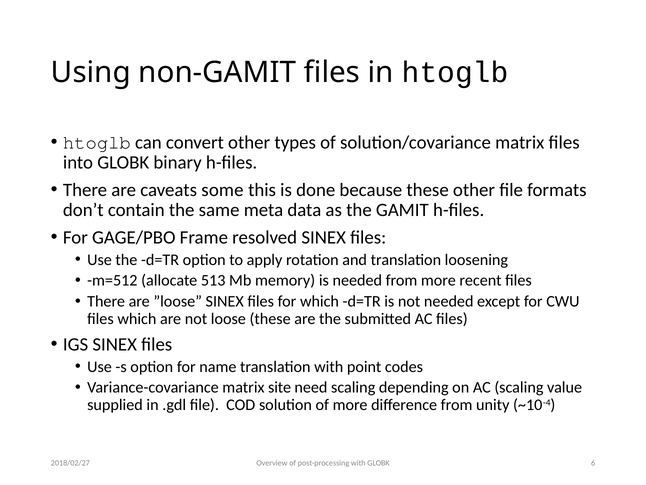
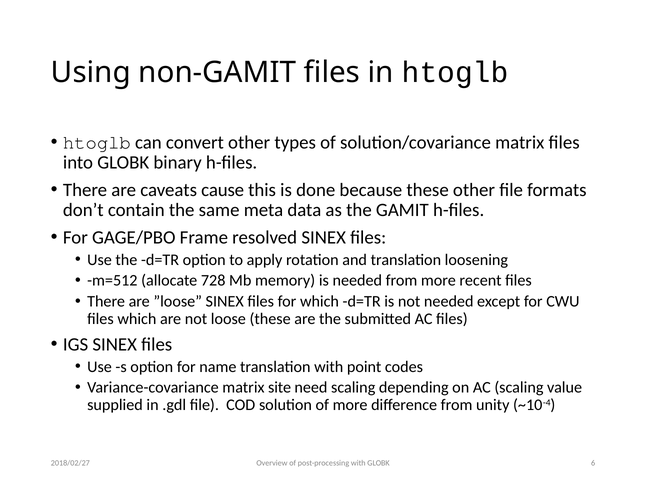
some: some -> cause (223, 190)
513: 513 -> 728 (213, 280)
